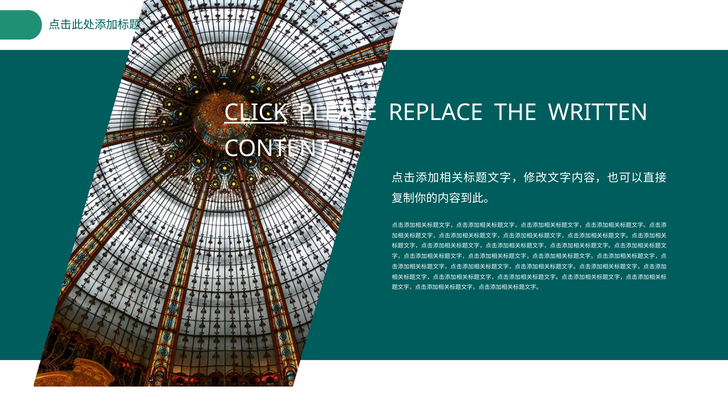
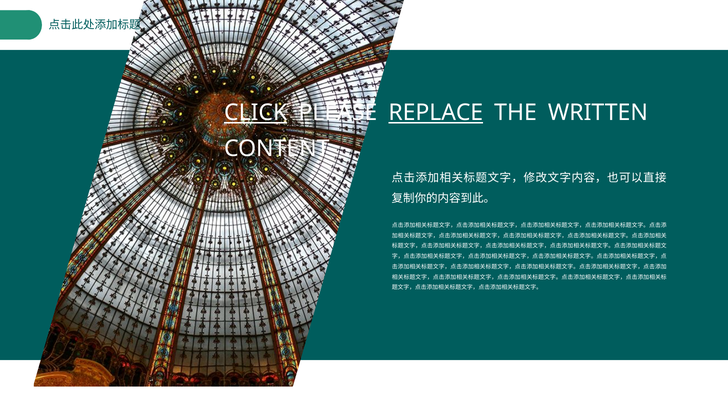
REPLACE underline: none -> present (436, 113)
